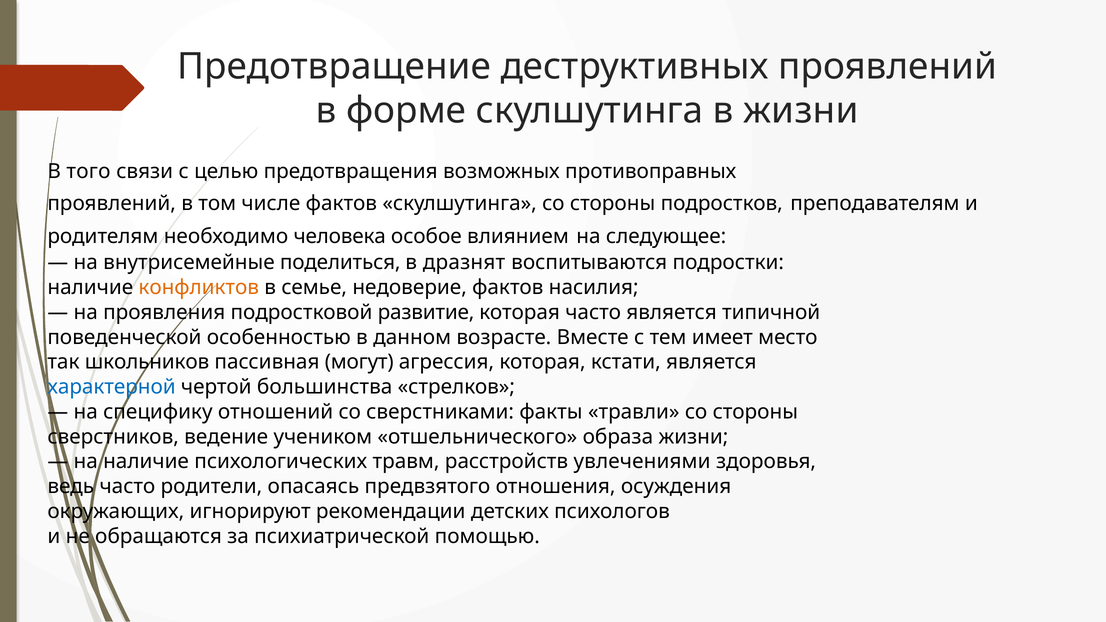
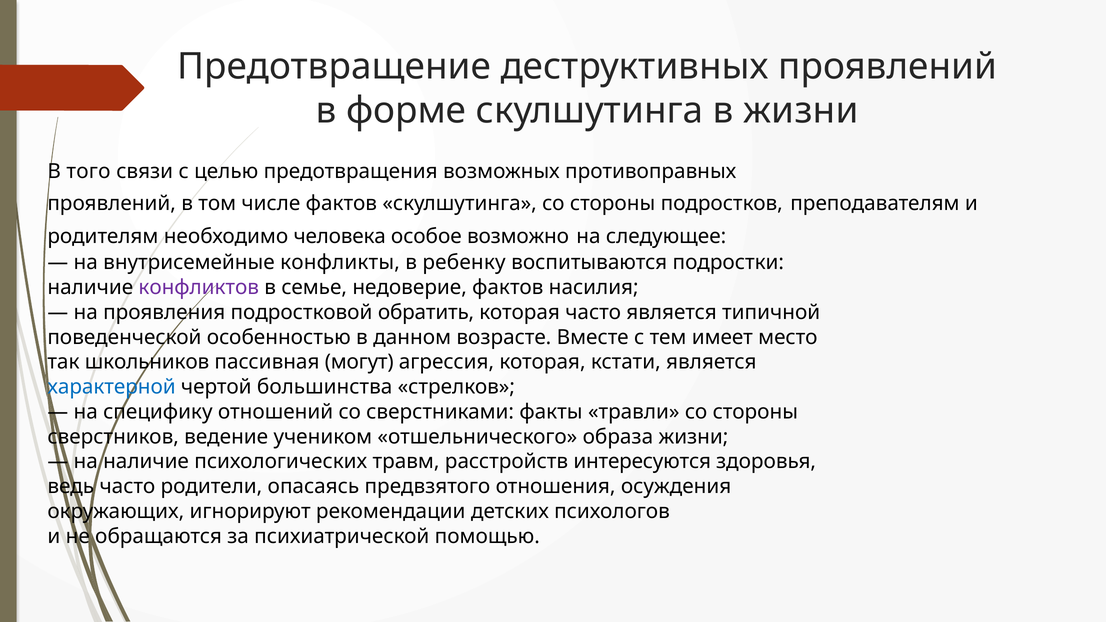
влиянием: влиянием -> возможно (518, 236)
поделиться: поделиться -> конфликты (340, 263)
дразнят: дразнят -> ребенку (464, 263)
конфликтов colour: orange -> purple (199, 288)
развитие: развитие -> обратить (426, 312)
увлечениями: увлечениями -> интересуются (642, 462)
